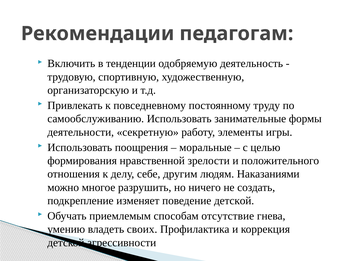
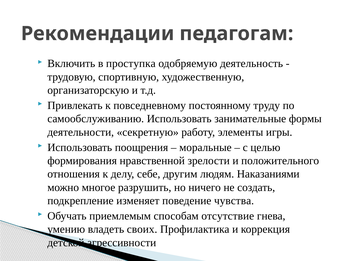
тенденции: тенденции -> проступка (131, 64)
поведение детской: детской -> чувства (234, 201)
